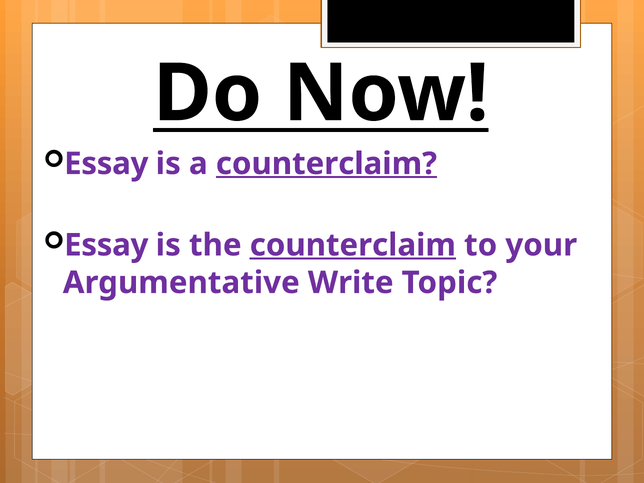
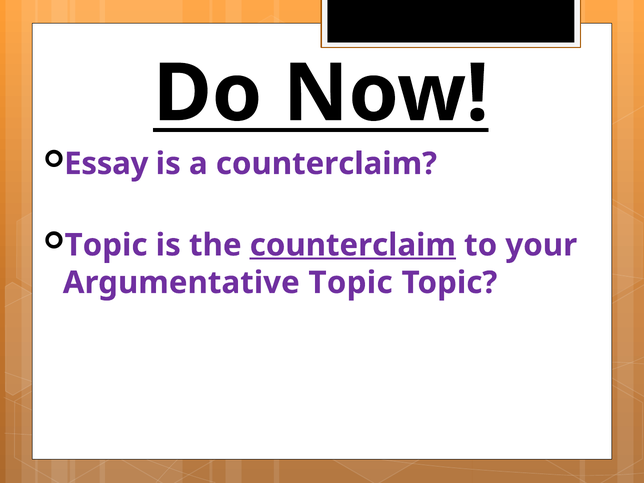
counterclaim underline: present -> none (326, 164)
Essay: Essay -> Topic (106, 245)
Argumentative Write: Write -> Topic (351, 283)
